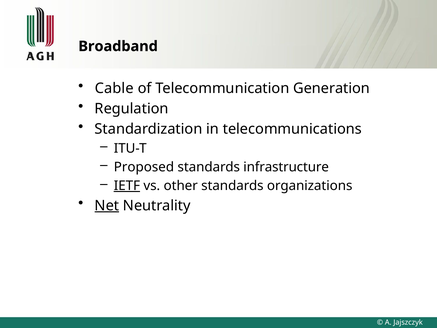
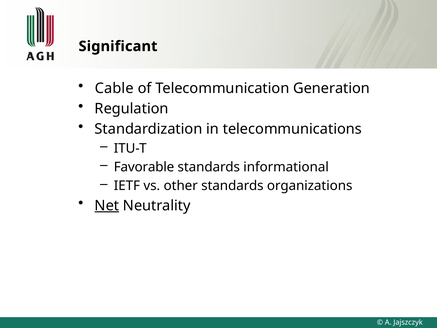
Broadband: Broadband -> Significant (118, 46)
Proposed: Proposed -> Favorable (144, 167)
infrastructure: infrastructure -> informational (286, 167)
IETF underline: present -> none (127, 186)
